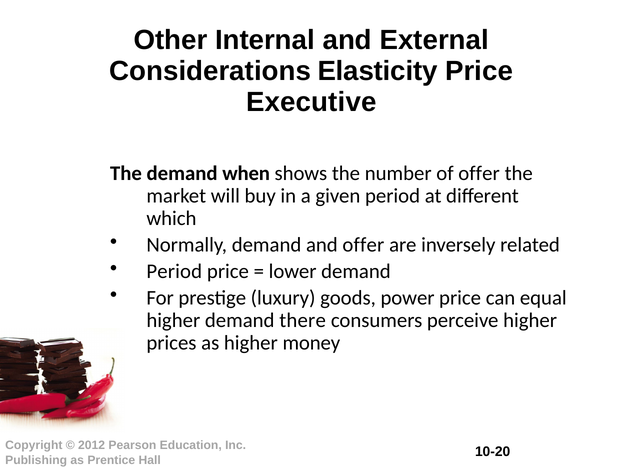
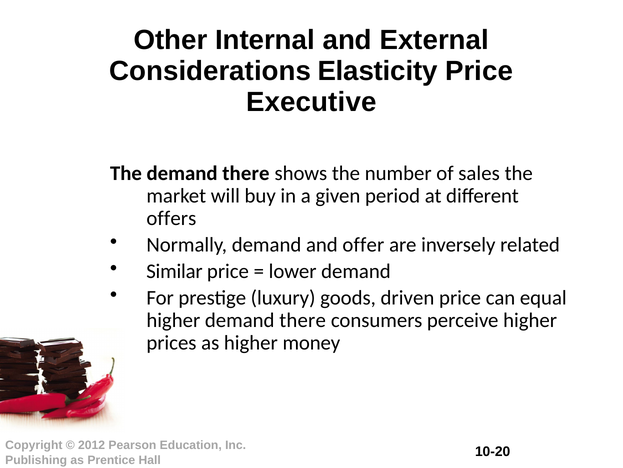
The demand when: when -> there (246, 173)
of offer: offer -> sales (479, 173)
which: which -> offers (171, 218)
Period: Period -> Similar (174, 271)
power: power -> driven (407, 298)
